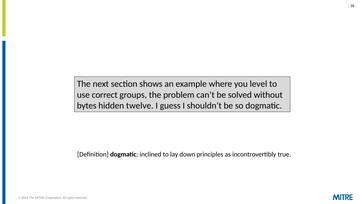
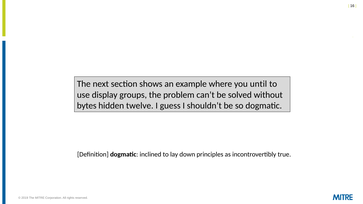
level: level -> until (258, 84)
correct: correct -> display (105, 95)
